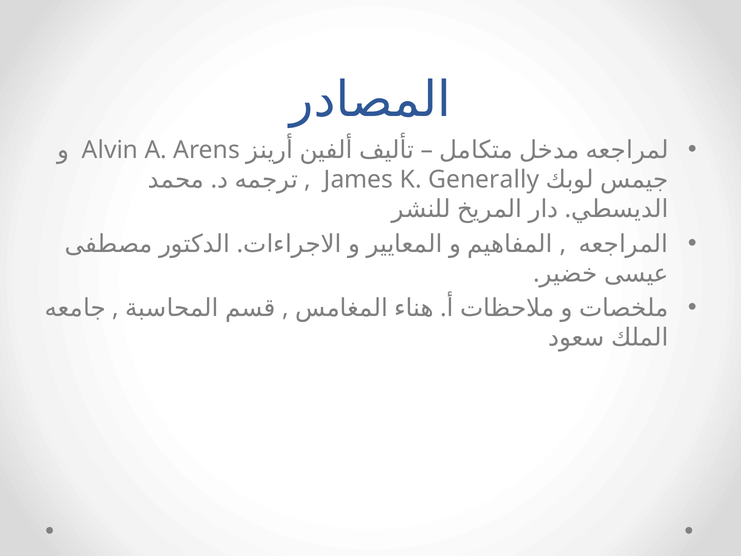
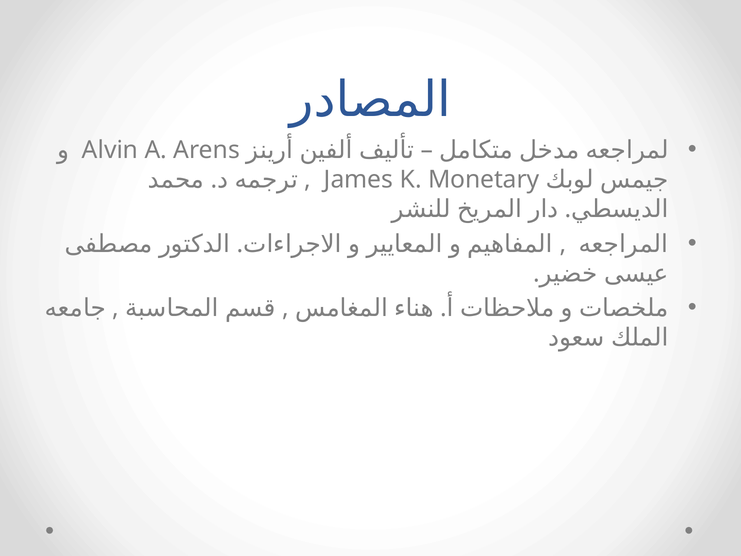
Generally: Generally -> Monetary (484, 180)
